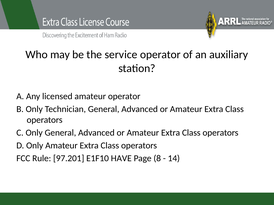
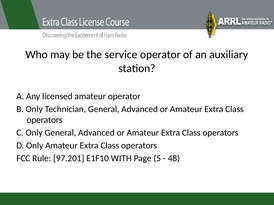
HAVE: HAVE -> WITH (121, 159)
8: 8 -> 5 (157, 159)
14: 14 -> 48 (174, 159)
